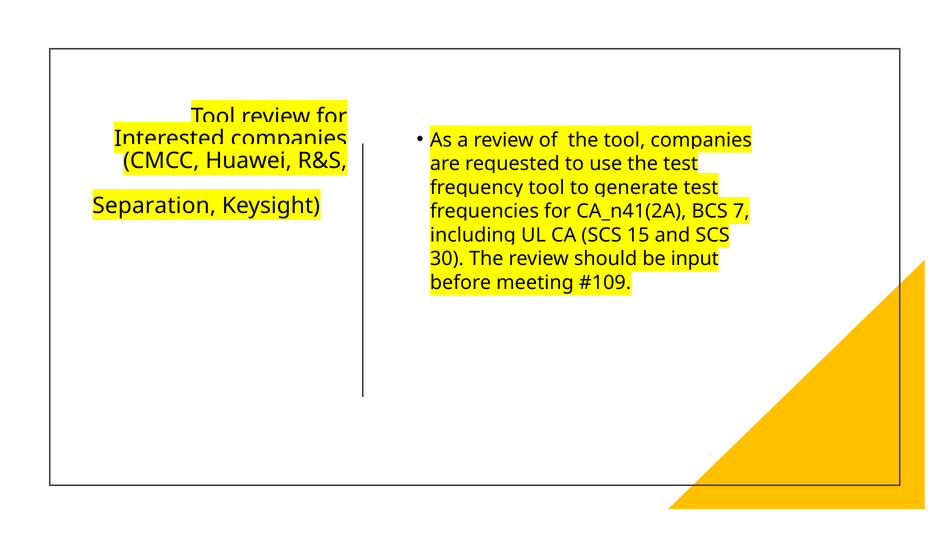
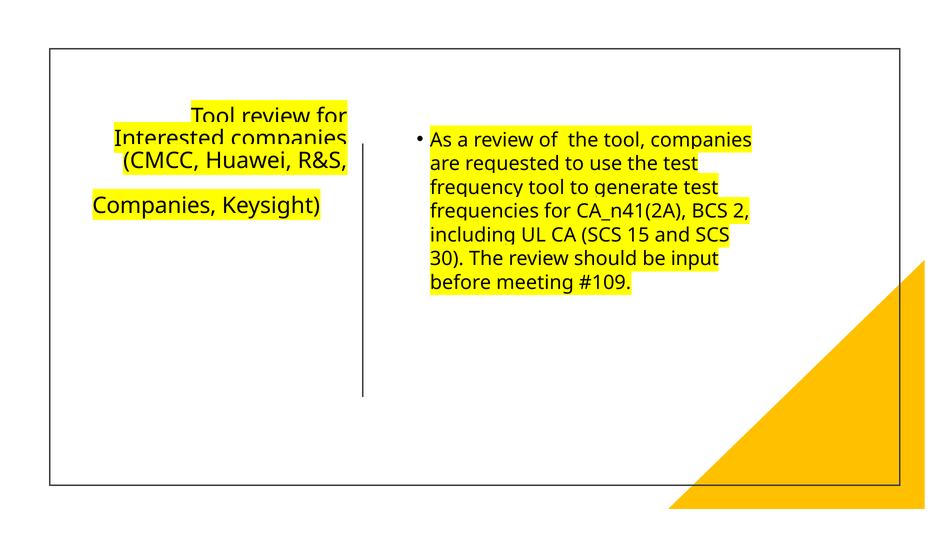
Separation: Separation -> Companies (154, 206)
7: 7 -> 2 (741, 212)
